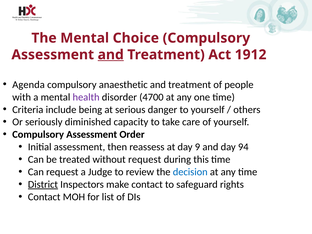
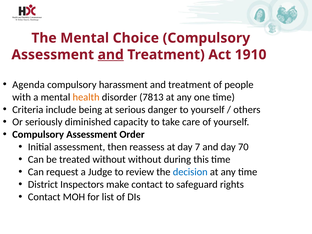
1912: 1912 -> 1910 (251, 55)
anaesthetic: anaesthetic -> harassment (123, 85)
health colour: purple -> orange (86, 97)
4700: 4700 -> 7813 (151, 97)
9: 9 -> 7 (198, 147)
94: 94 -> 70 (243, 147)
without request: request -> without (145, 159)
District underline: present -> none (43, 184)
